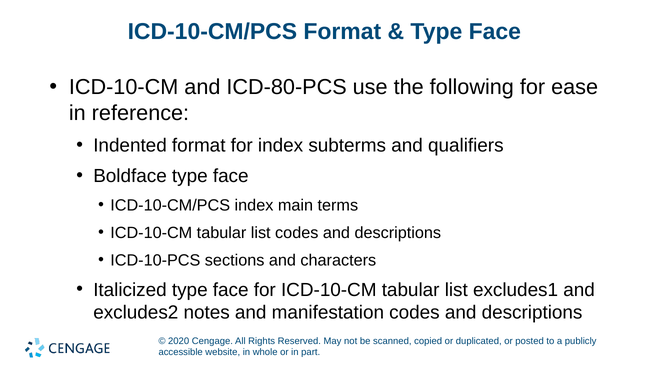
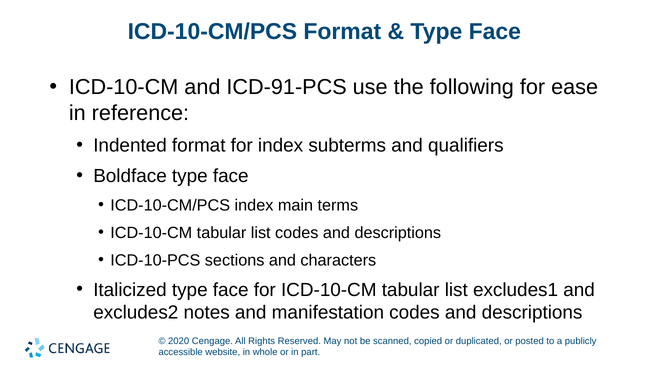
ICD-80-PCS: ICD-80-PCS -> ICD-91-PCS (287, 87)
